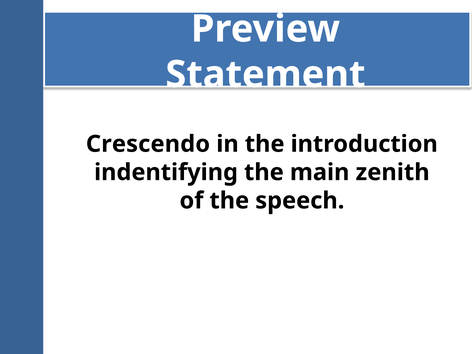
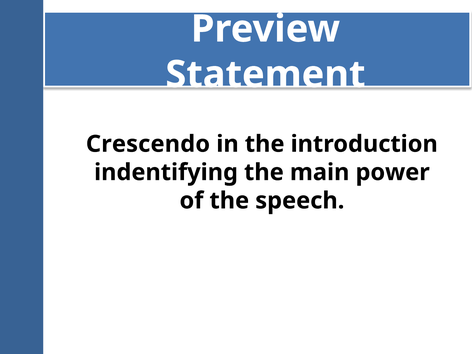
zenith: zenith -> power (393, 172)
